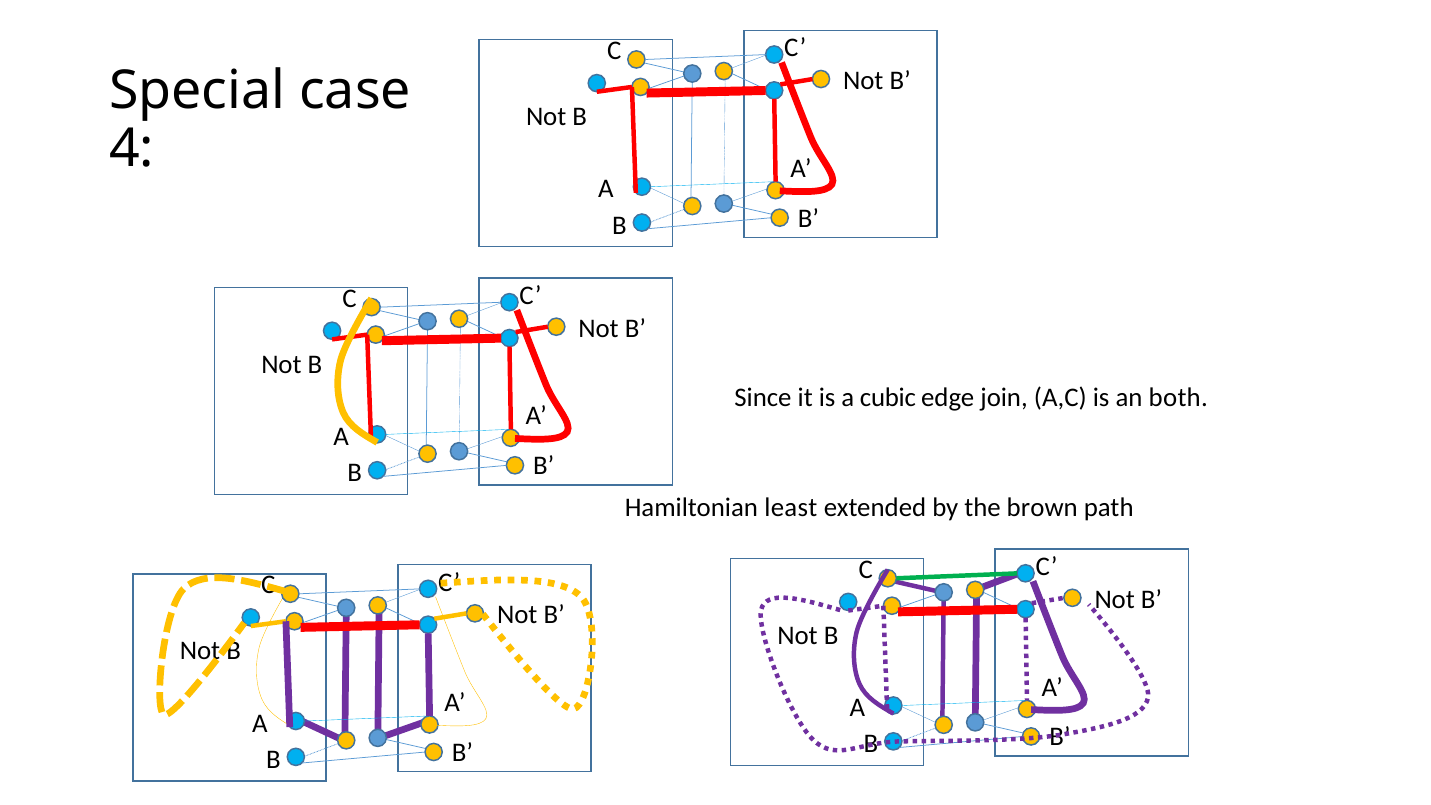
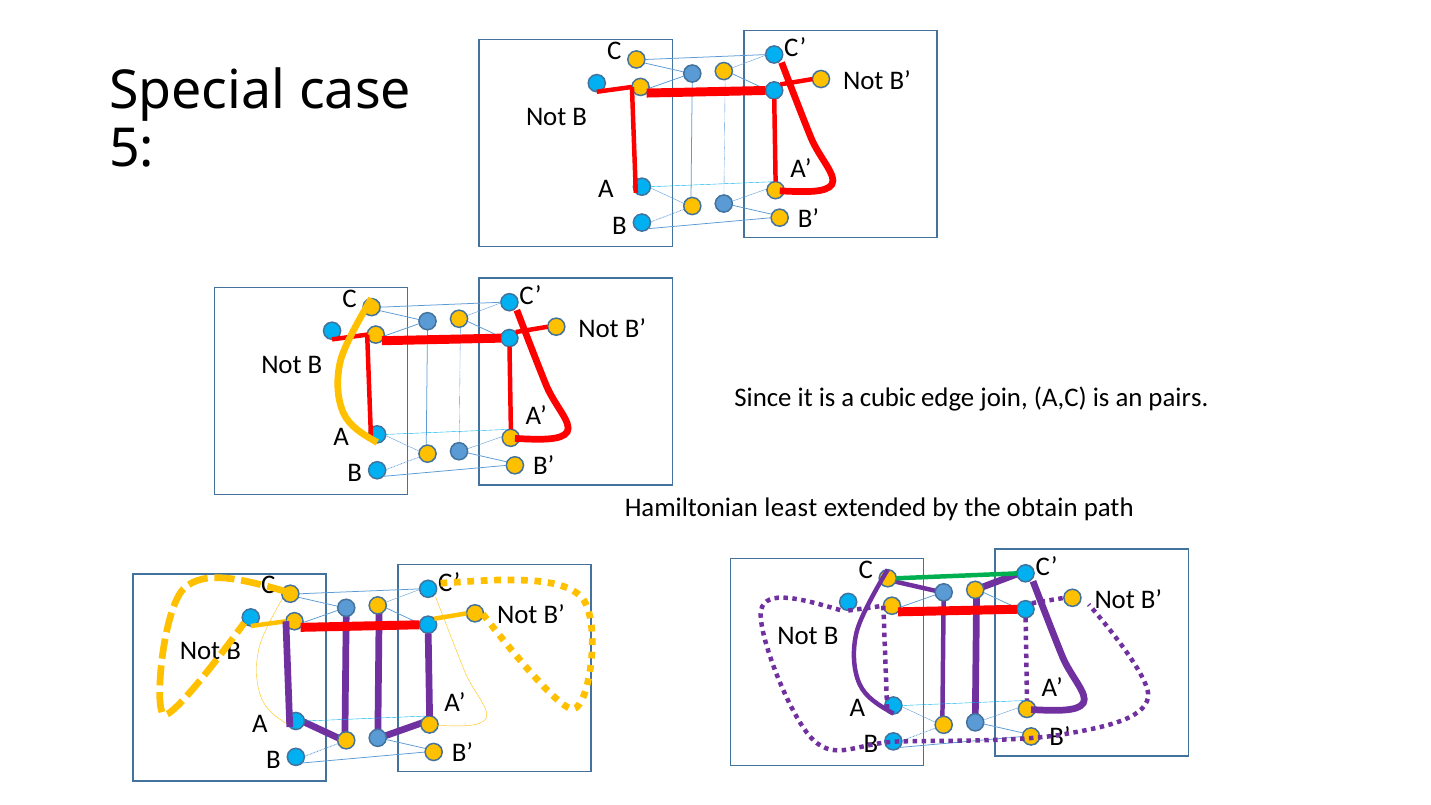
4: 4 -> 5 (132, 149)
both: both -> pairs (1178, 397)
brown: brown -> obtain (1042, 507)
